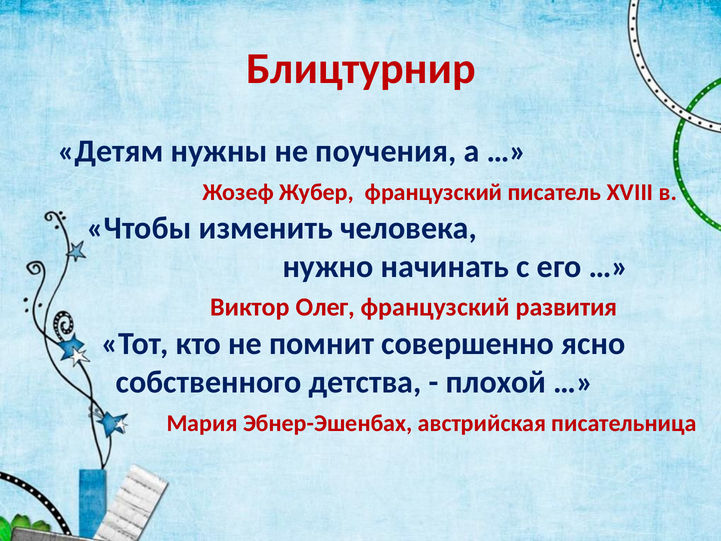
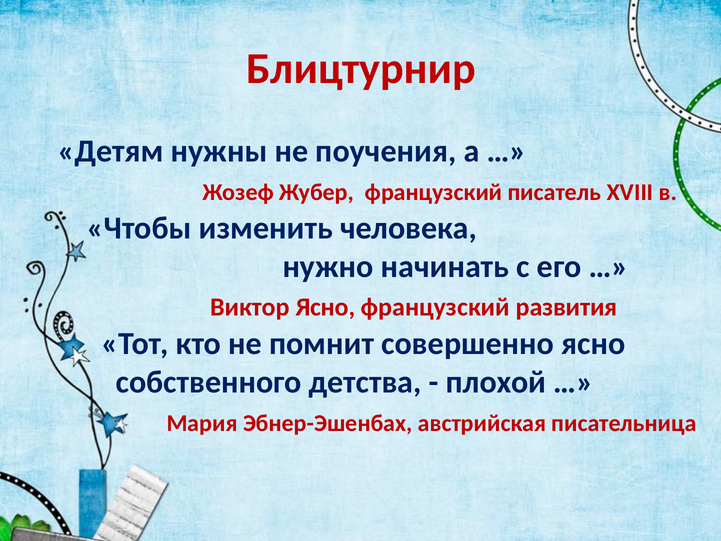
Виктор Олег: Олег -> Ясно (325, 307)
